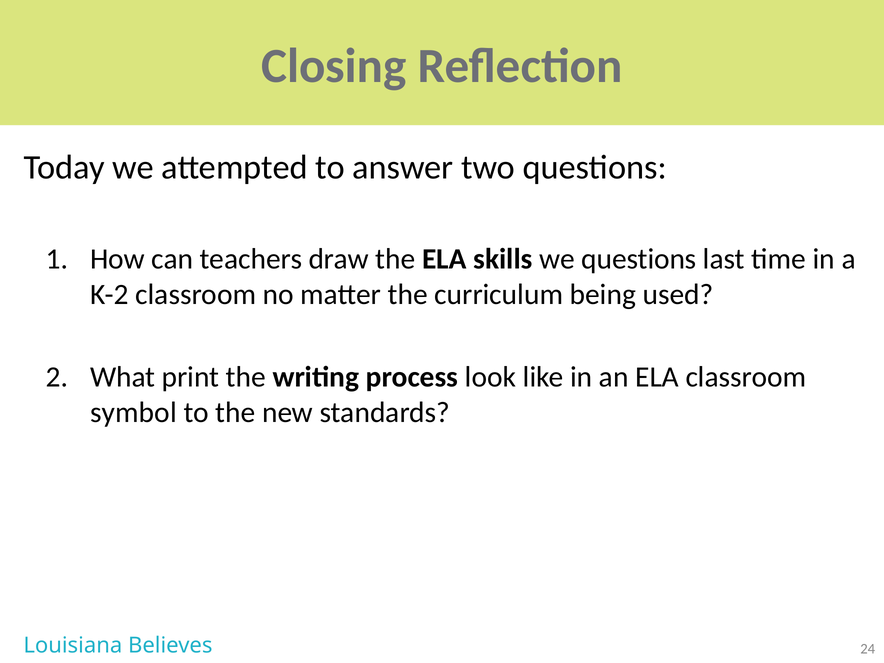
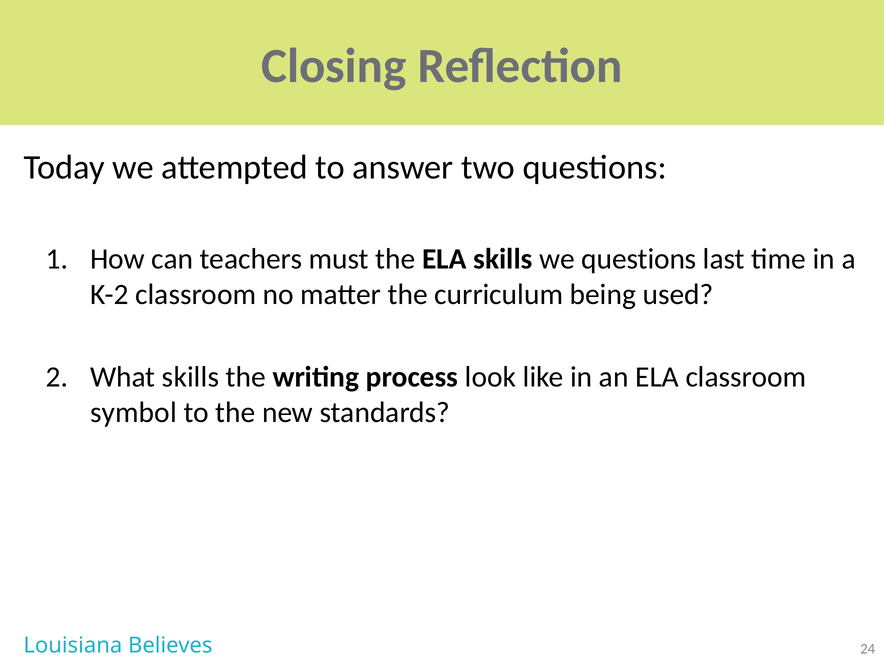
draw: draw -> must (339, 259)
What print: print -> skills (191, 377)
